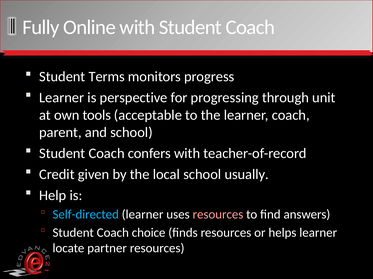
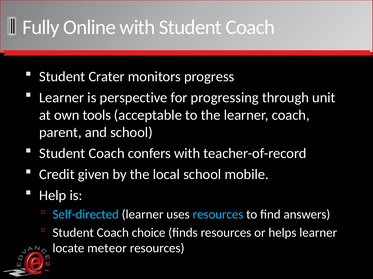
Terms: Terms -> Crater (107, 77)
usually: usually -> mobile (247, 175)
resources colour: pink -> light blue (218, 215)
partner: partner -> meteor (107, 249)
